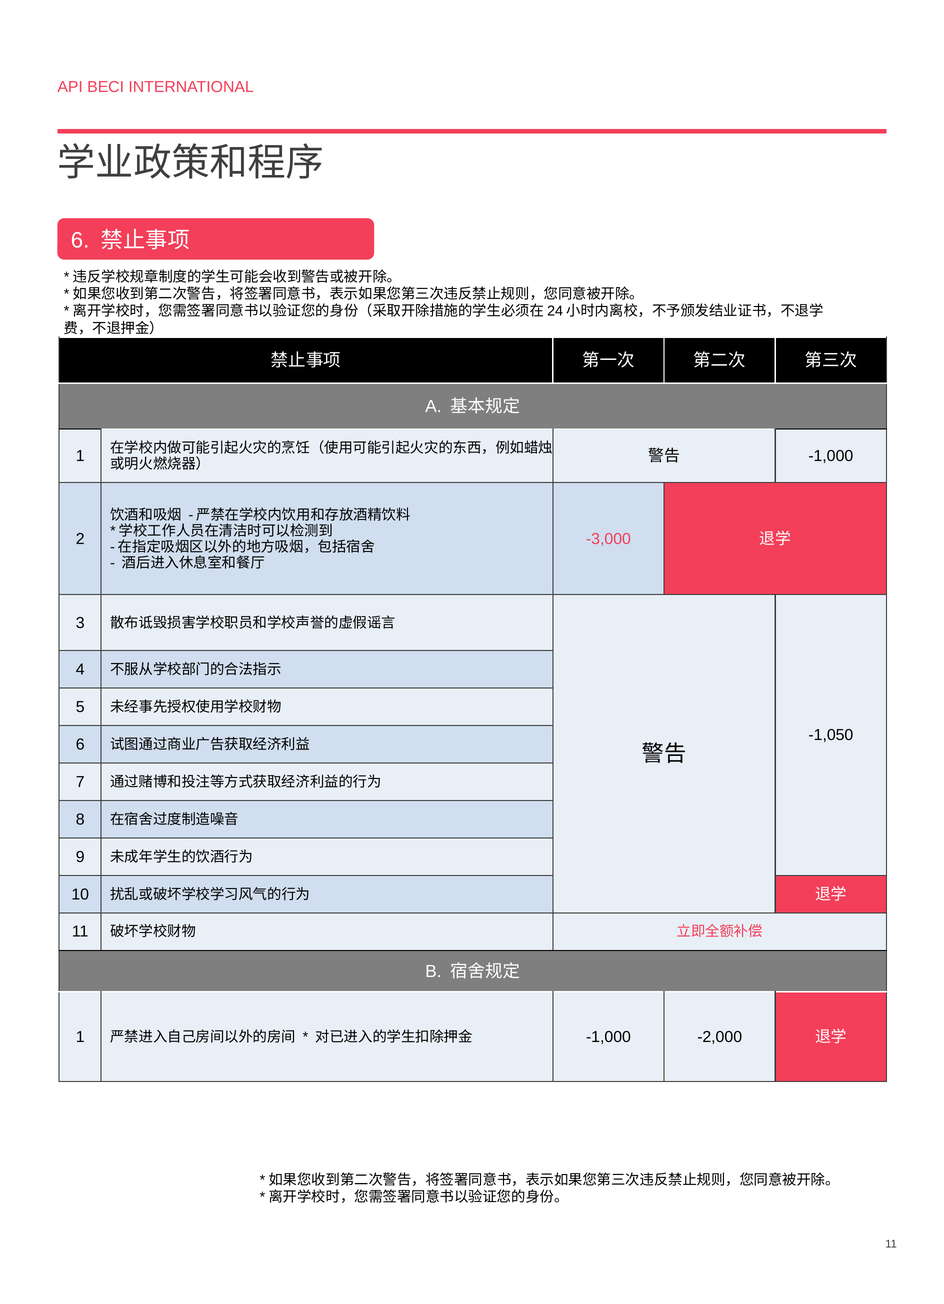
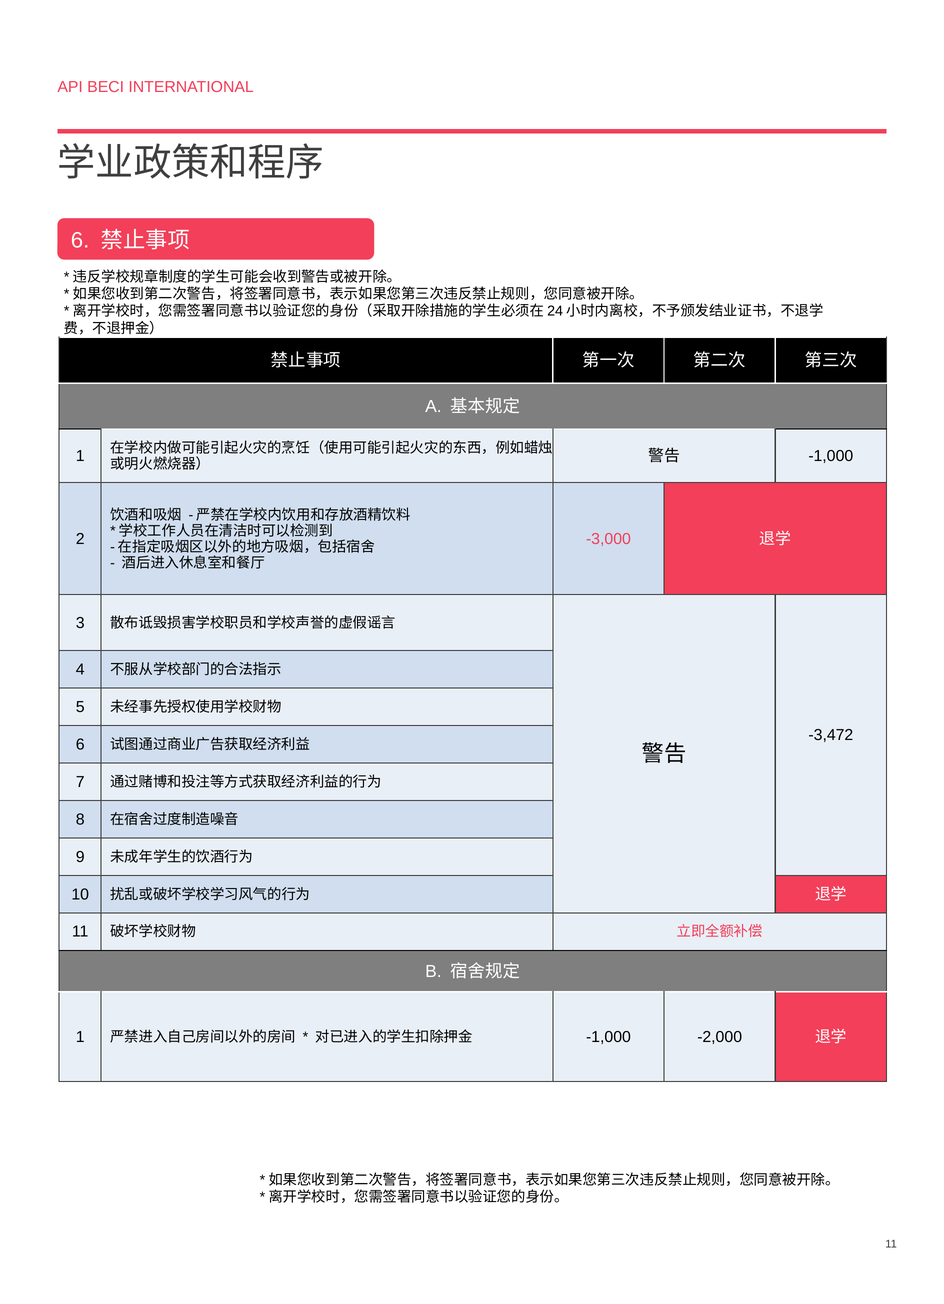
-1,050: -1,050 -> -3,472 (831, 735)
